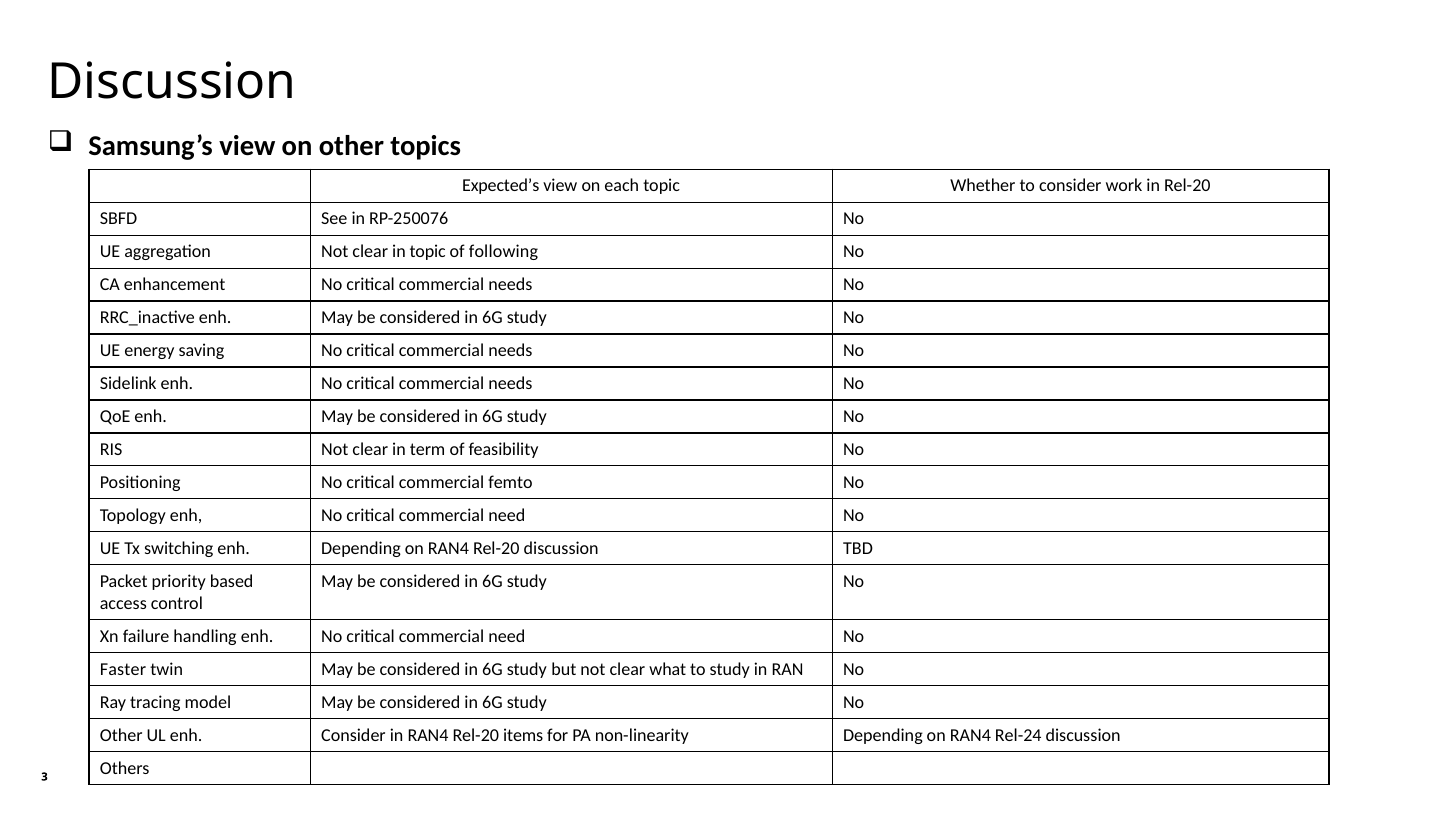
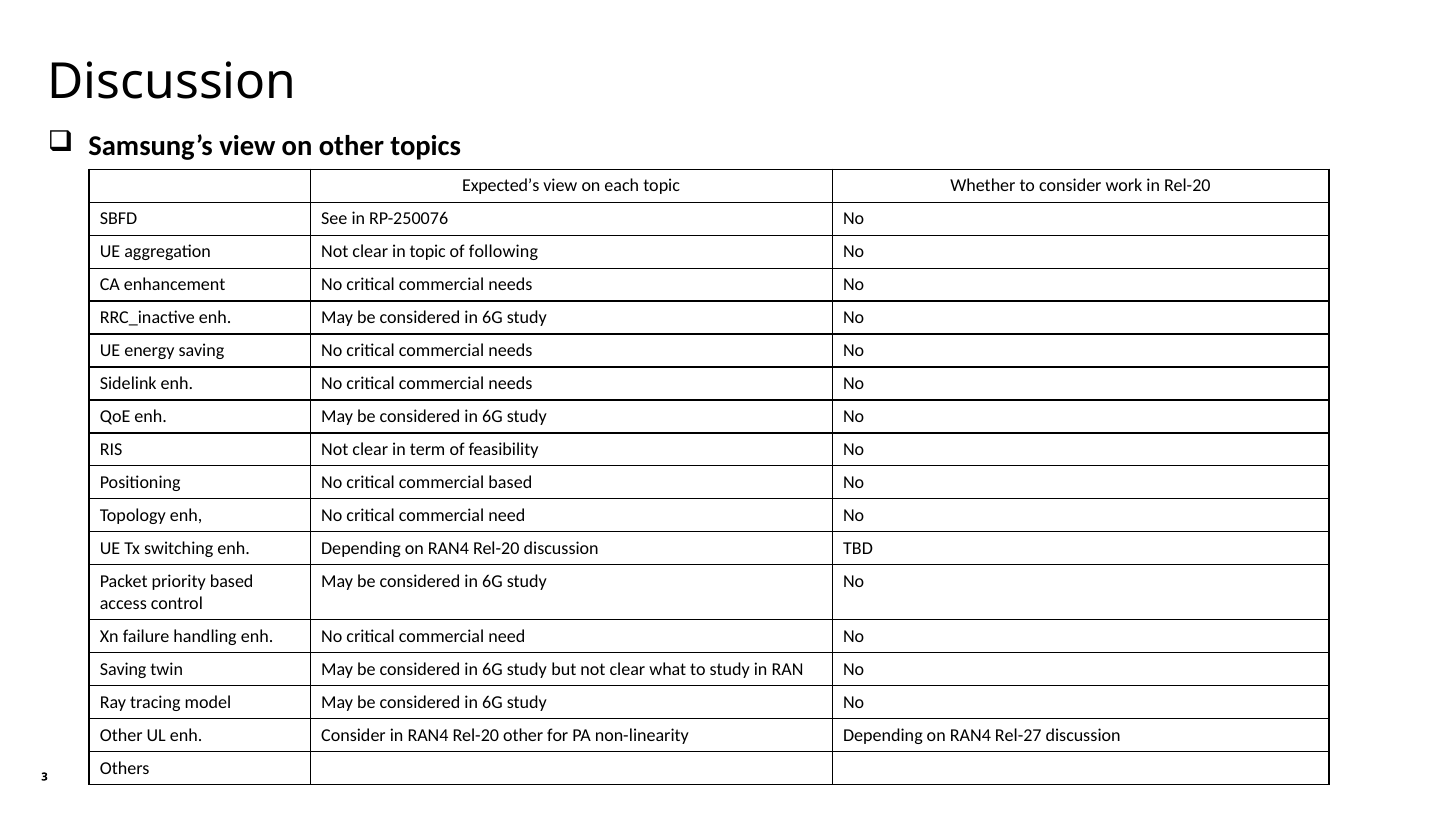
commercial femto: femto -> based (510, 482)
Faster: Faster -> Saving (123, 669)
Rel-20 items: items -> other (523, 735)
Rel-24: Rel-24 -> Rel-27 (1018, 735)
